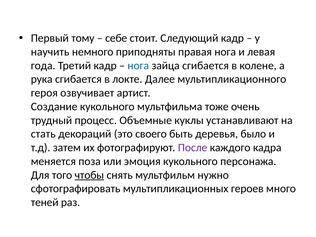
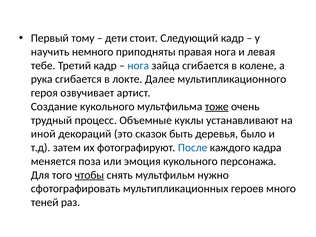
себе: себе -> дети (116, 38)
года: года -> тебе (43, 66)
тоже underline: none -> present (217, 107)
стать: стать -> иной (43, 134)
своего: своего -> сказок (151, 134)
После colour: purple -> blue (193, 148)
